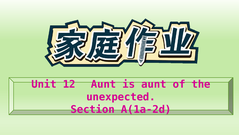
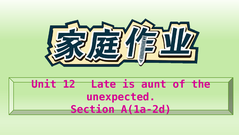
12 Aunt: Aunt -> Late (104, 84)
